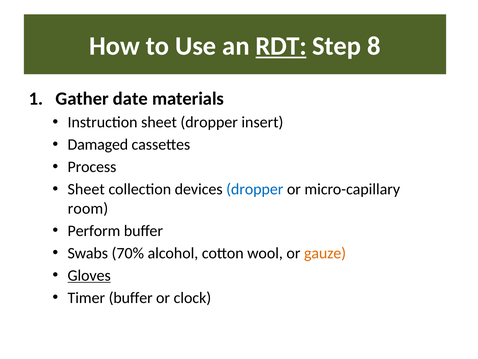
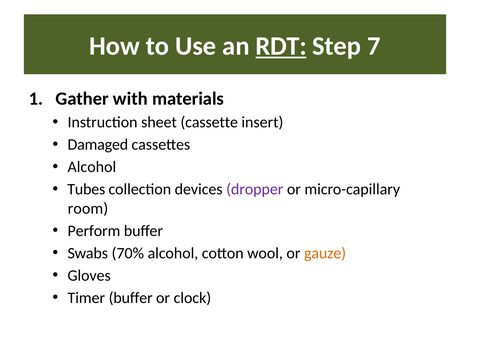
8: 8 -> 7 (374, 46)
date: date -> with (130, 98)
sheet dropper: dropper -> cassette (209, 122)
Process: Process -> Alcohol (92, 167)
Sheet: Sheet -> Tubes (86, 189)
dropper colour: blue -> purple (255, 189)
Gloves underline: present -> none (89, 275)
